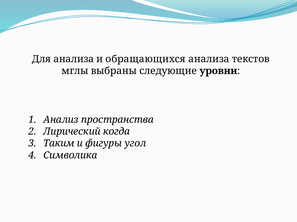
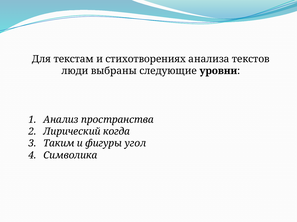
Для анализа: анализа -> текстам (74, 59)
обращающихся: обращающихся -> стихотворениях (146, 59)
мглы: мглы -> люди (75, 71)
